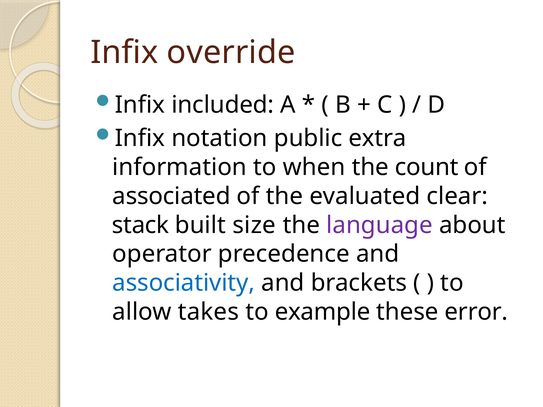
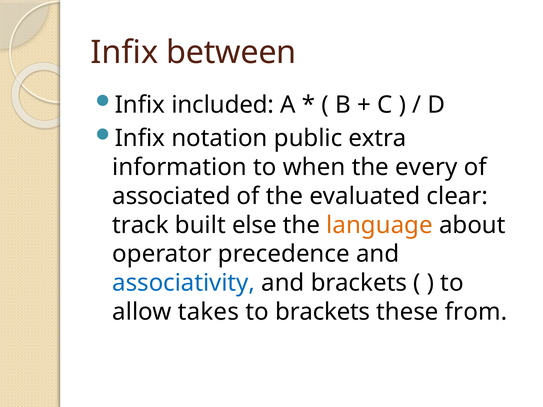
override: override -> between (231, 53)
count: count -> every (426, 167)
stack: stack -> track (140, 225)
size: size -> else (254, 225)
language colour: purple -> orange (380, 225)
to example: example -> brackets (323, 312)
error: error -> from (476, 312)
